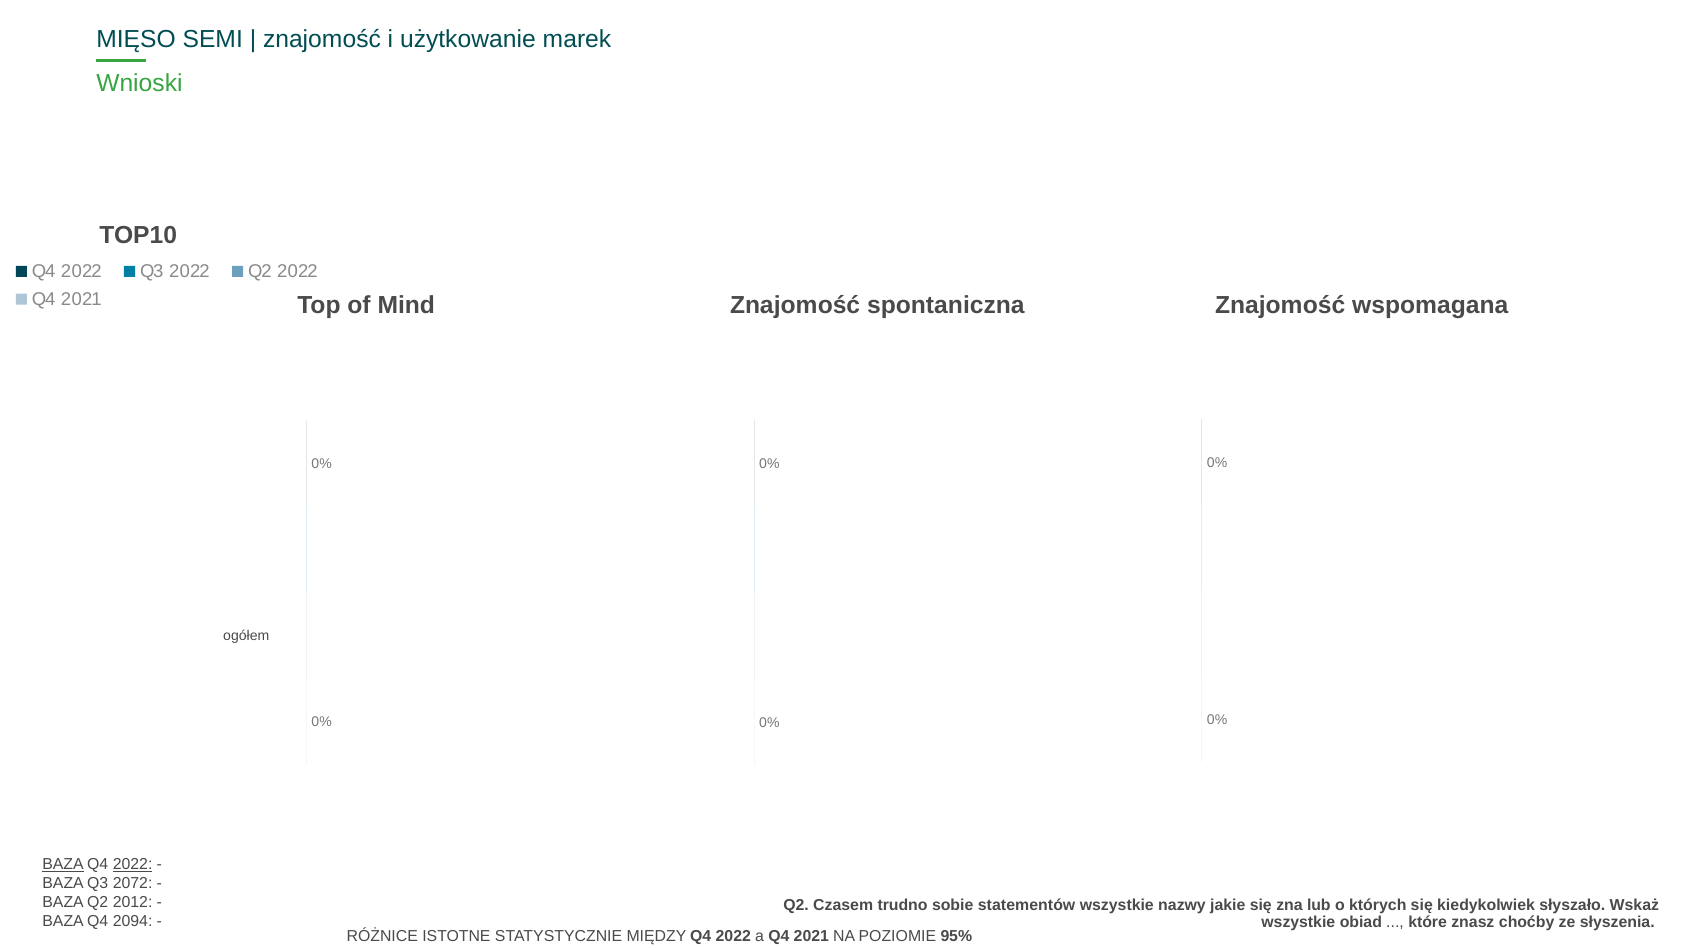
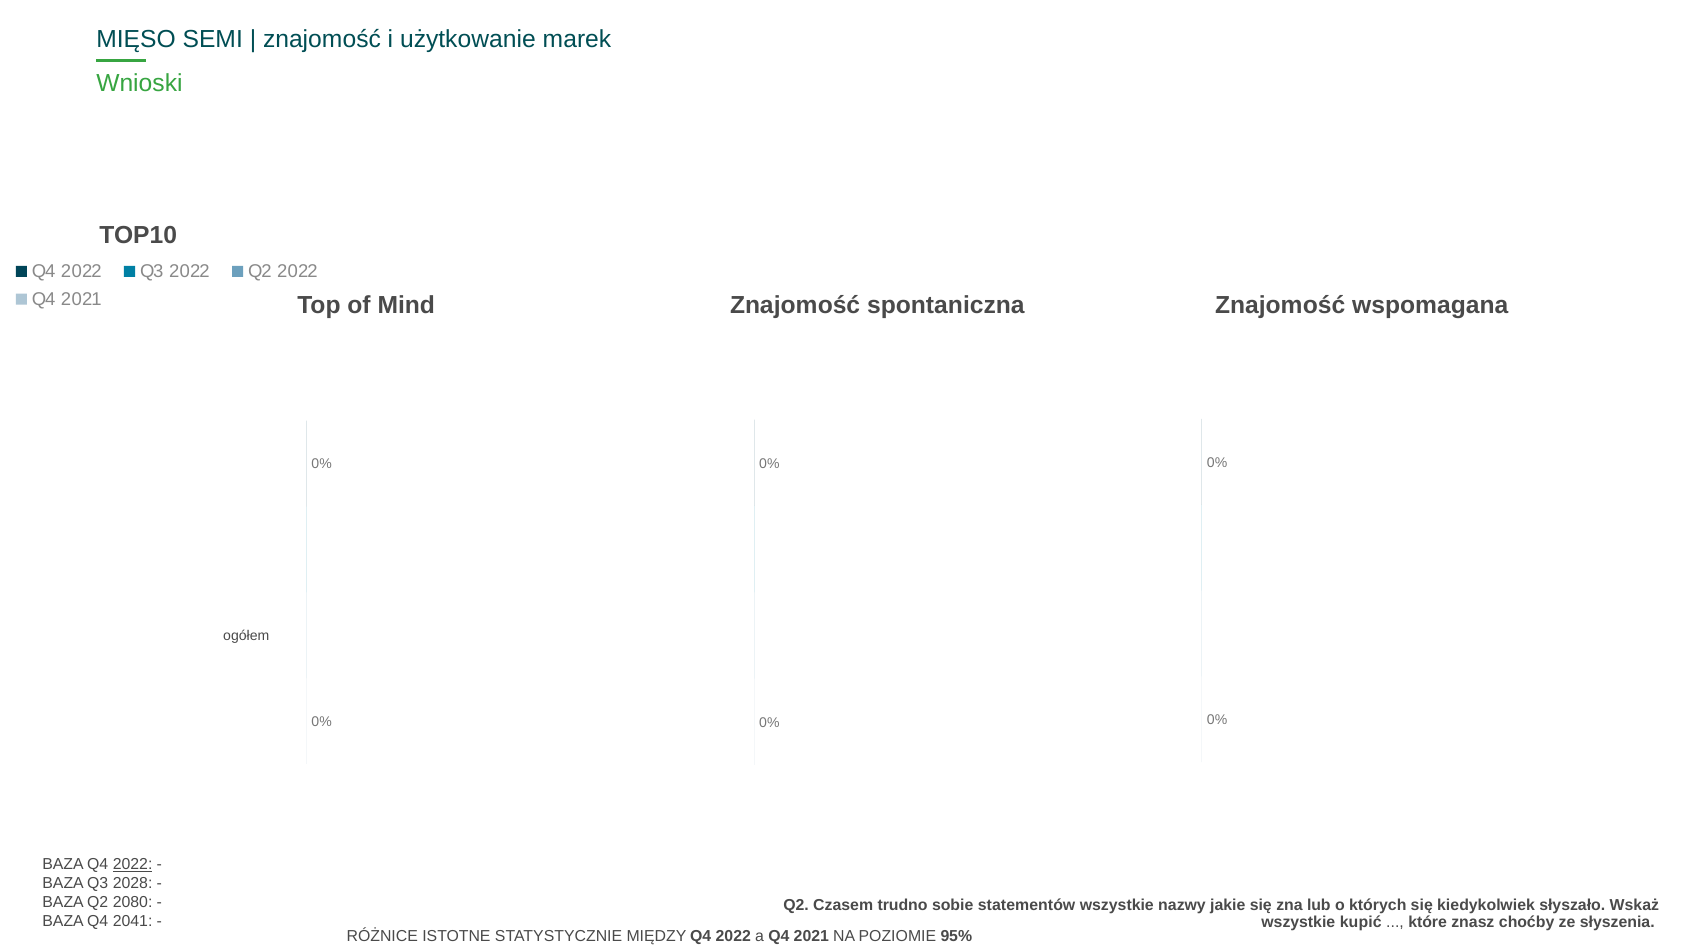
BAZA underline: present -> none (63, 865)
2072: 2072 -> 2028 (133, 884)
2012: 2012 -> 2080 (133, 903)
2094: 2094 -> 2041 (133, 922)
obiad: obiad -> kupić (1361, 922)
